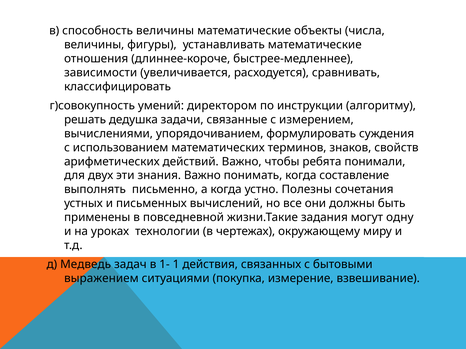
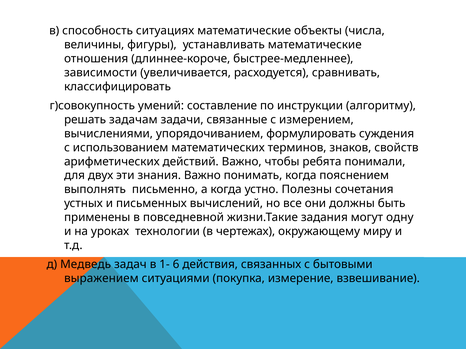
способность величины: величины -> ситуациях (165, 31)
директором: директором -> составление (222, 106)
дедушка: дедушка -> задачам (133, 120)
составление: составление -> пояснением (354, 176)
1: 1 -> 6 (176, 265)
